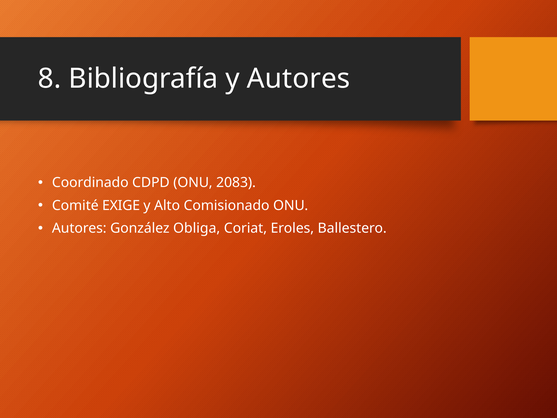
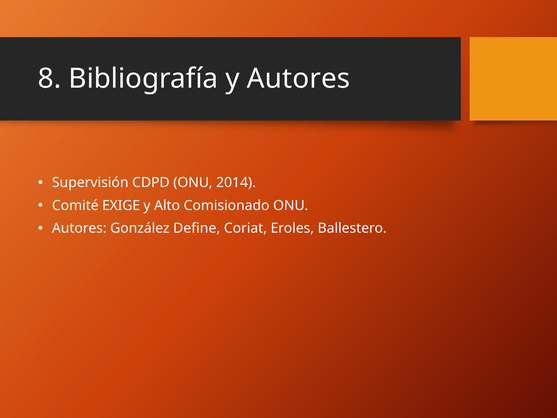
Coordinado: Coordinado -> Supervisión (90, 183)
2083: 2083 -> 2014 (236, 183)
Obliga: Obliga -> Define (197, 228)
